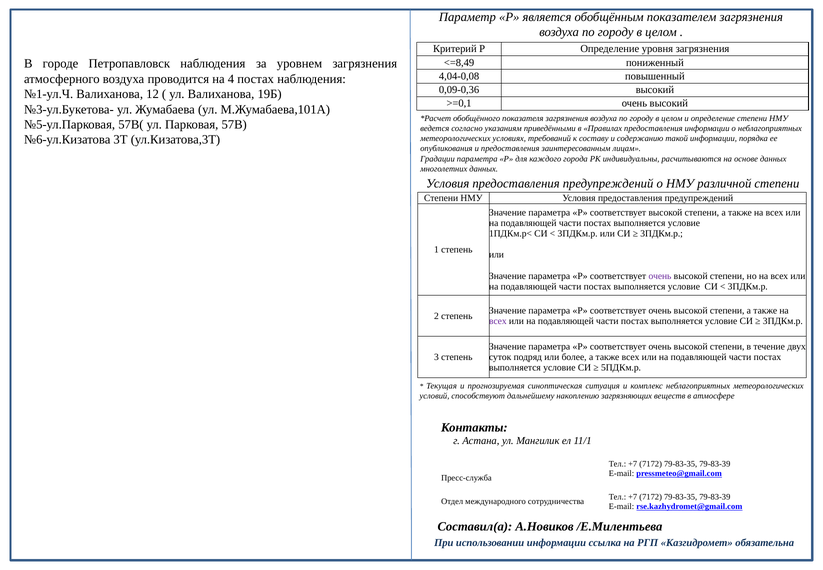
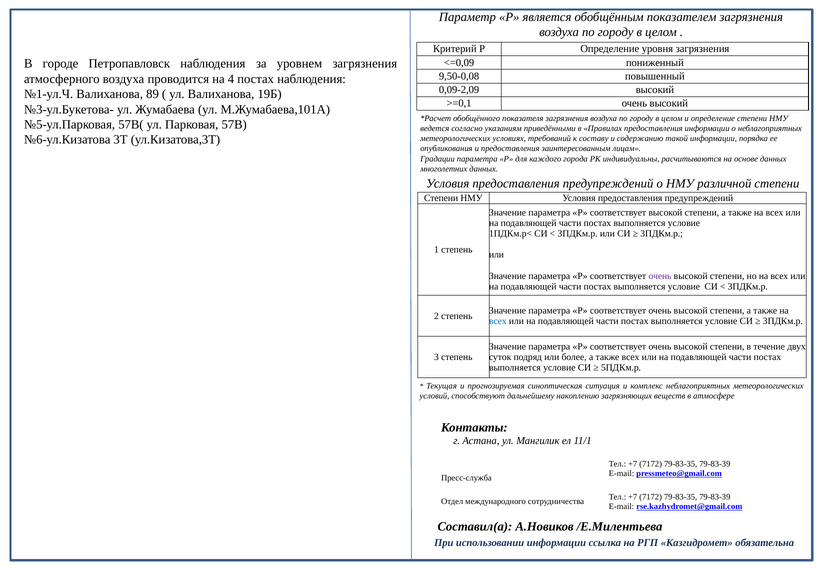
<=8,49: <=8,49 -> <=0,09 (459, 63)
4,04-0,08: 4,04-0,08 -> 9,50-0,08 (459, 76)
0,09-0,36: 0,09-0,36 -> 0,09-2,09 (459, 90)
12: 12 -> 89 (153, 94)
всех colour: purple -> blue (498, 321)
